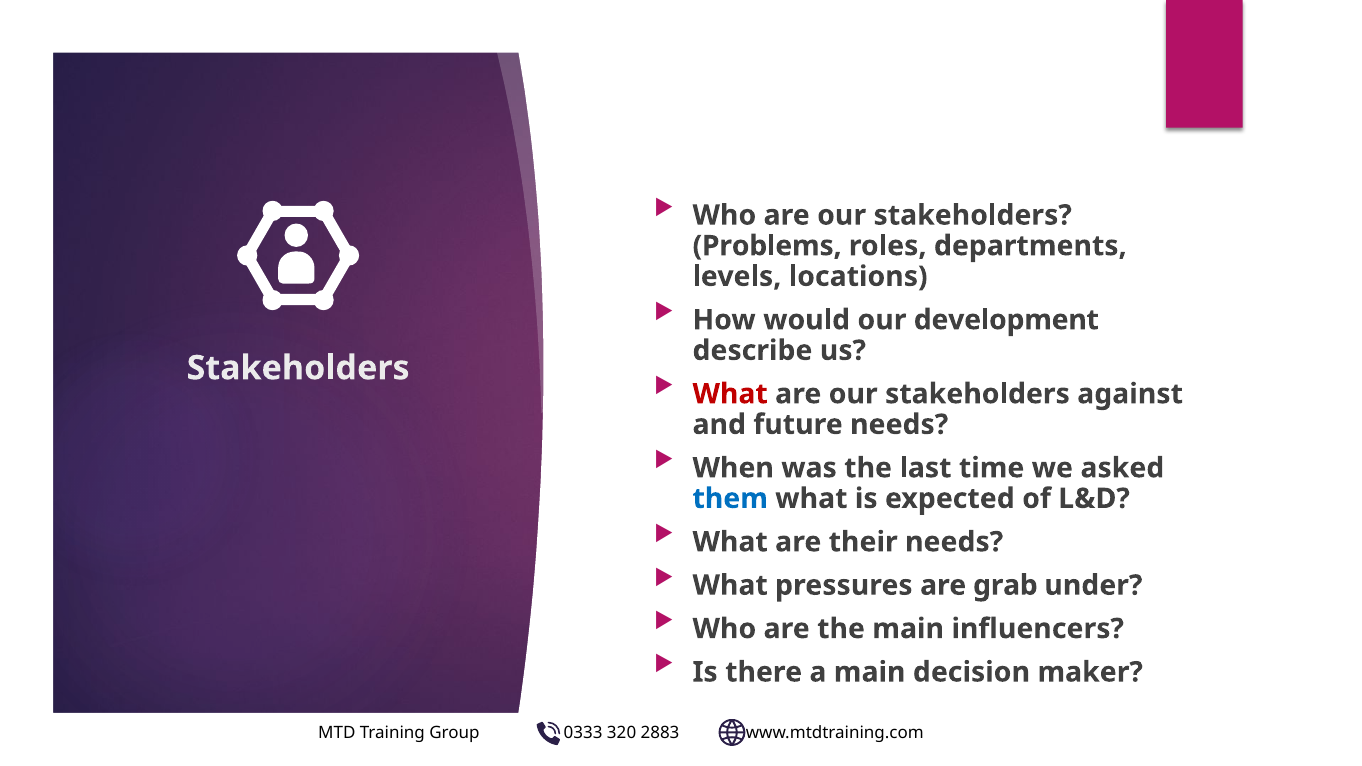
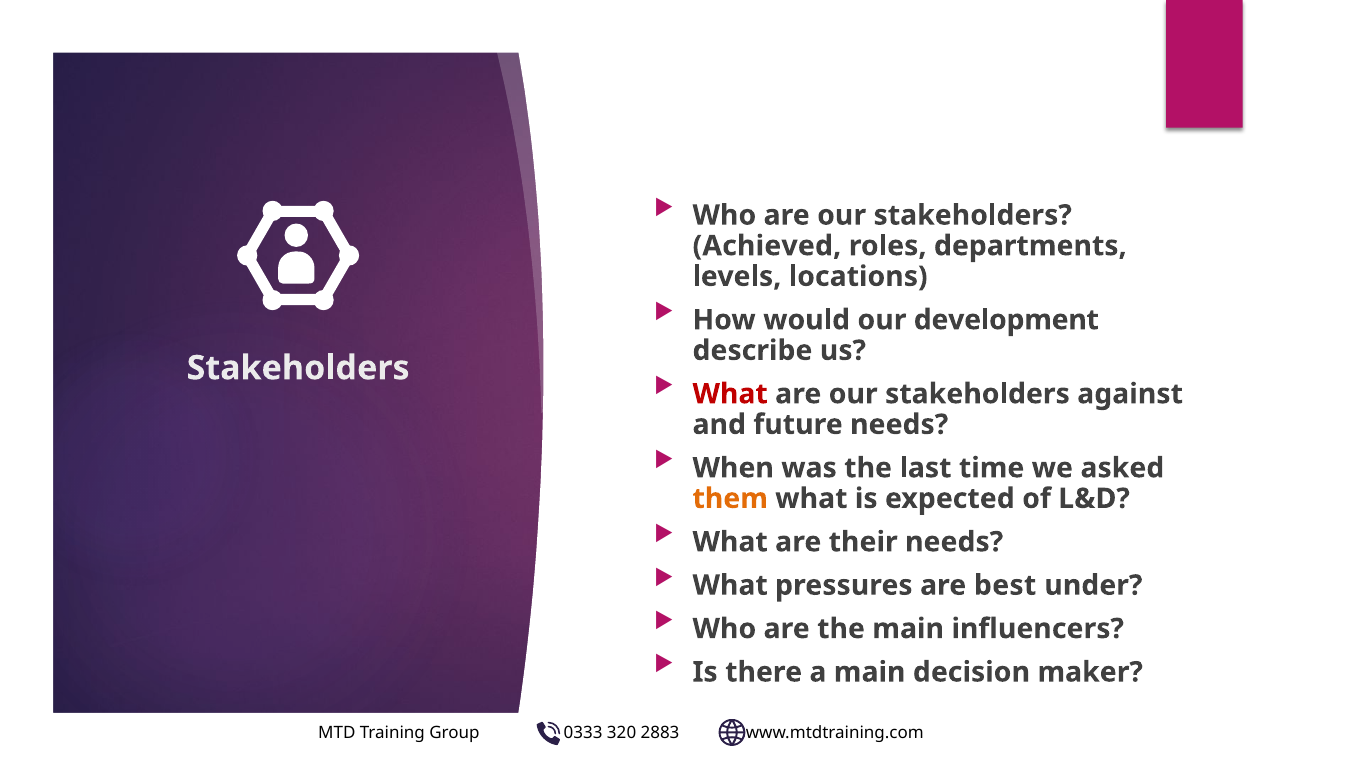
Problems: Problems -> Achieved (767, 246)
them colour: blue -> orange (730, 499)
grab: grab -> best (1005, 585)
